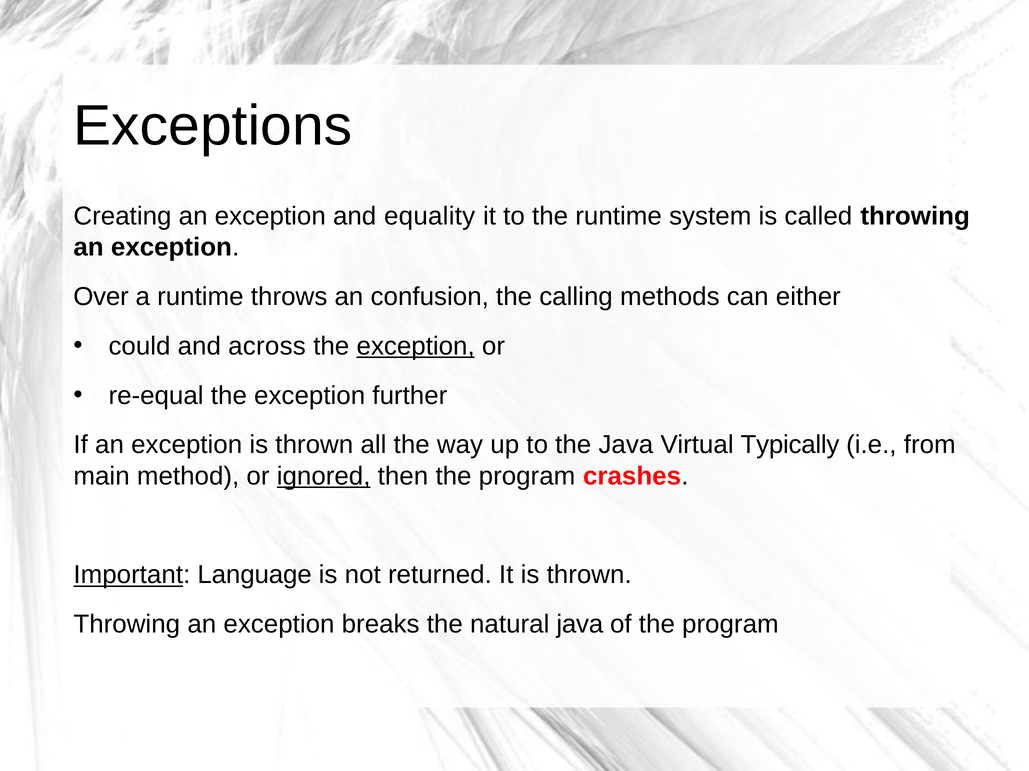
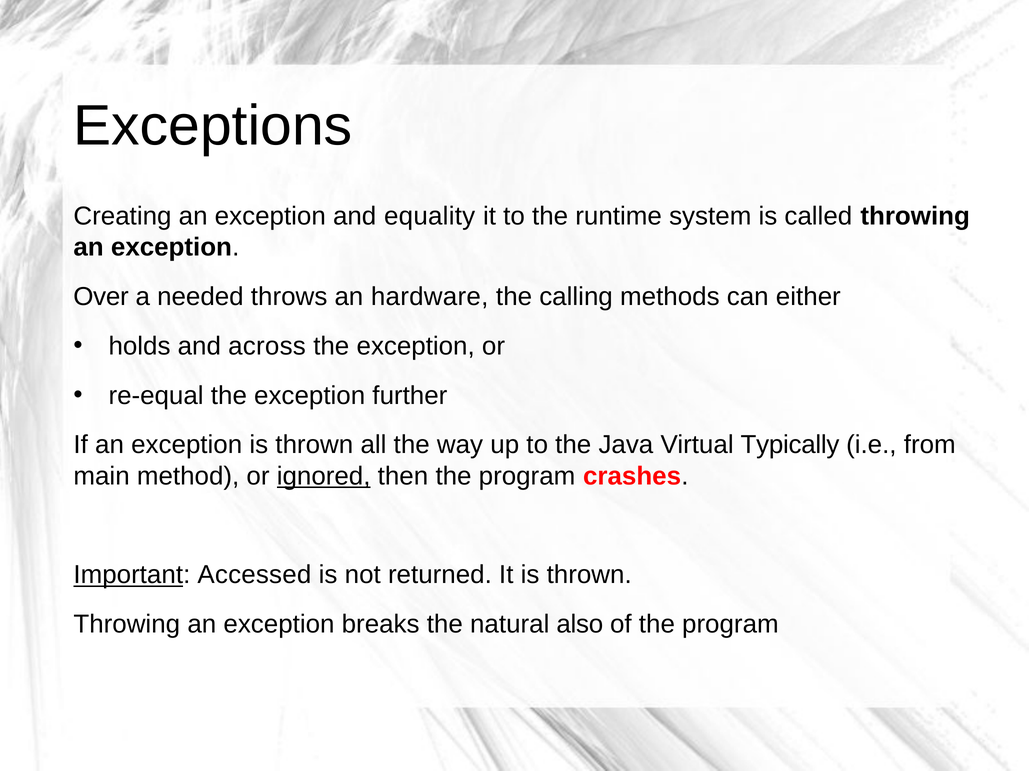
a runtime: runtime -> needed (200, 297)
confusion: confusion -> hardware (430, 297)
could: could -> holds (139, 346)
exception underline: present -> none (416, 346)
Language: Language -> Accessed (254, 575)
natural java: java -> also (580, 625)
